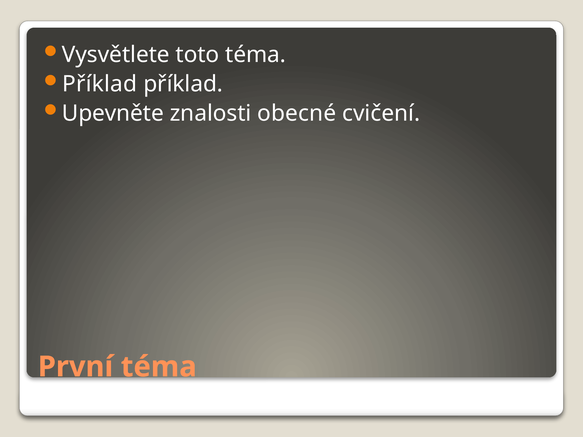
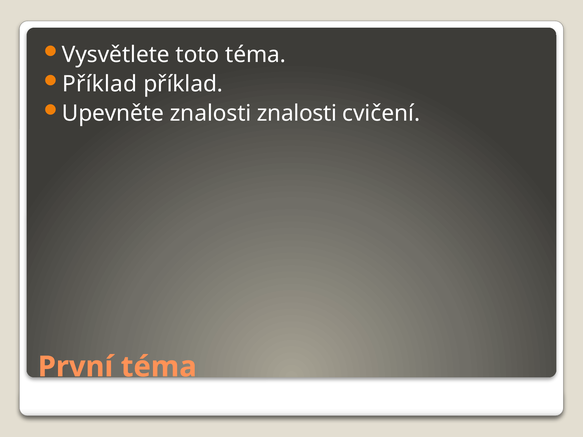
znalosti obecné: obecné -> znalosti (297, 113)
